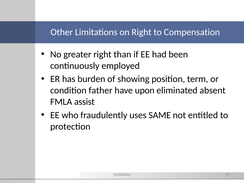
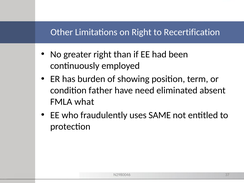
Compensation: Compensation -> Recertification (192, 32)
upon: upon -> need (145, 90)
assist: assist -> what (84, 102)
